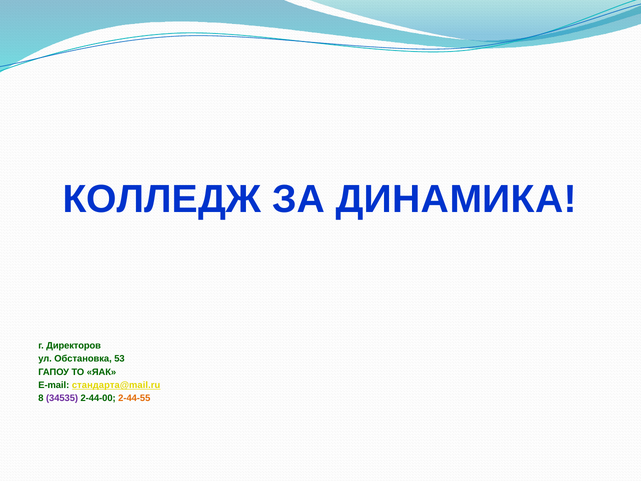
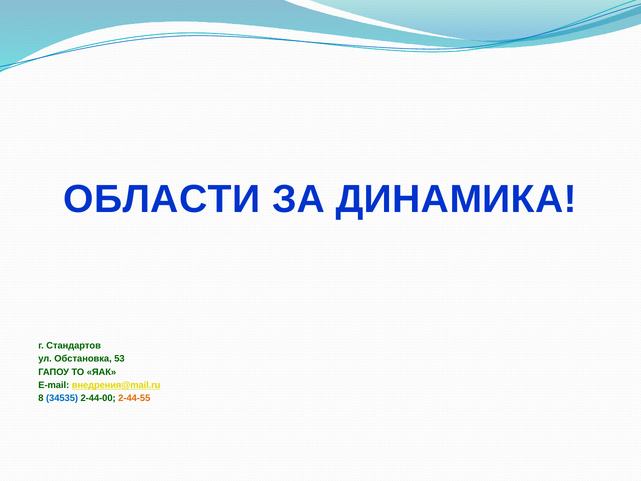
КОЛЛЕДЖ: КОЛЛЕДЖ -> ОБЛАСТИ (162, 199)
Директоров: Директоров -> Стандартов (74, 346)
стандарта@mail.ru: стандарта@mail.ru -> внедрения@mail.ru (116, 385)
34535 colour: purple -> blue (62, 398)
